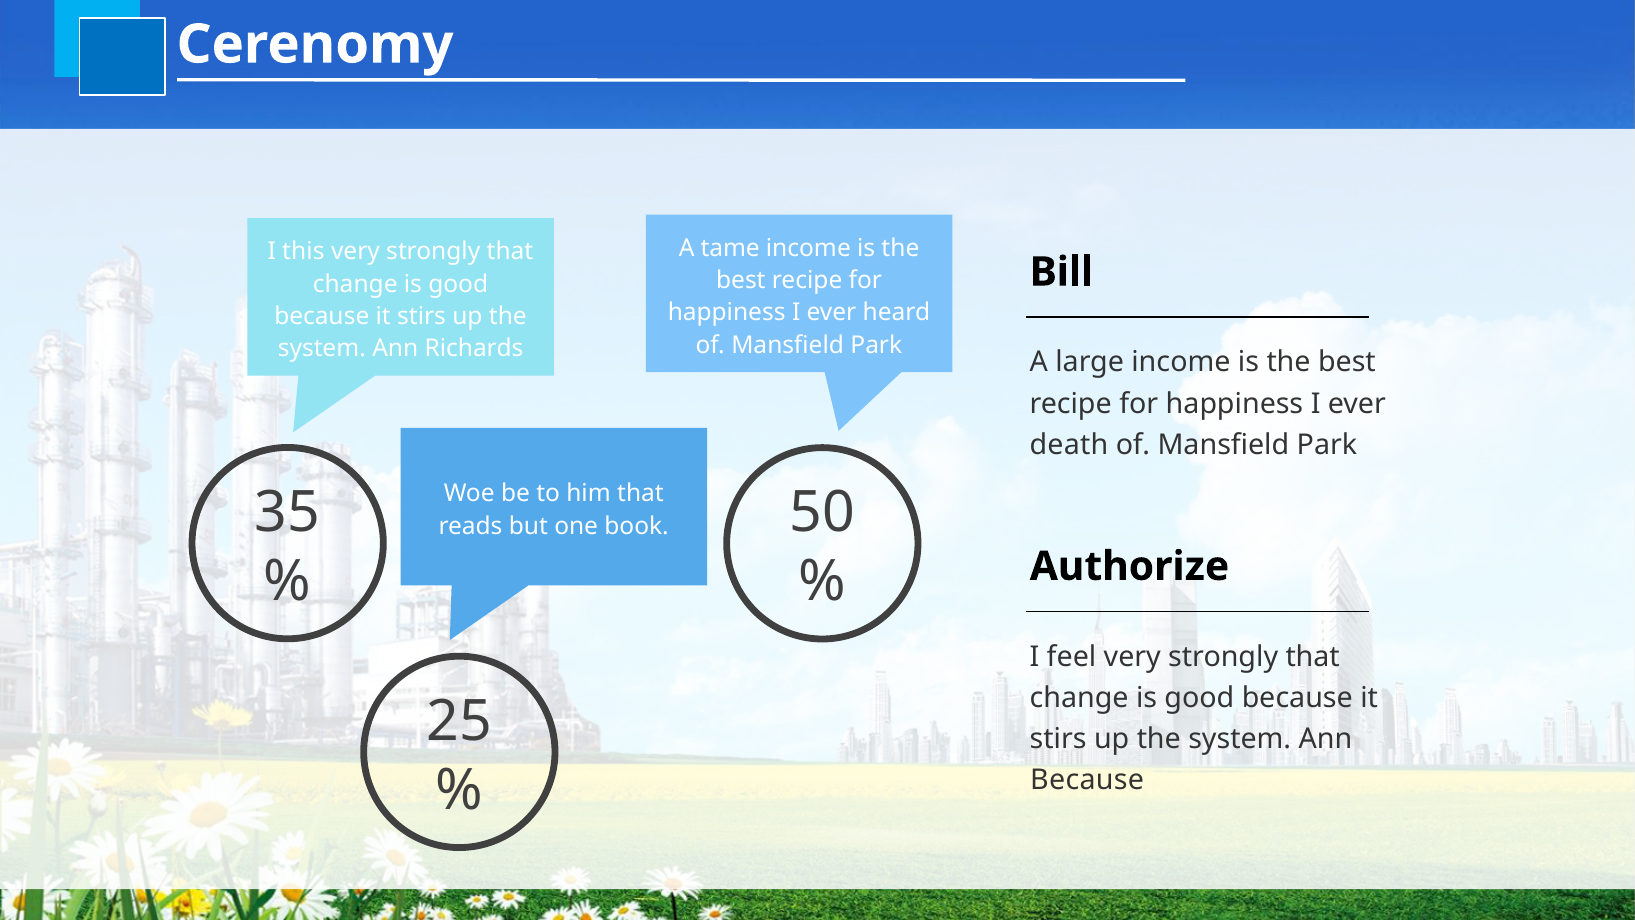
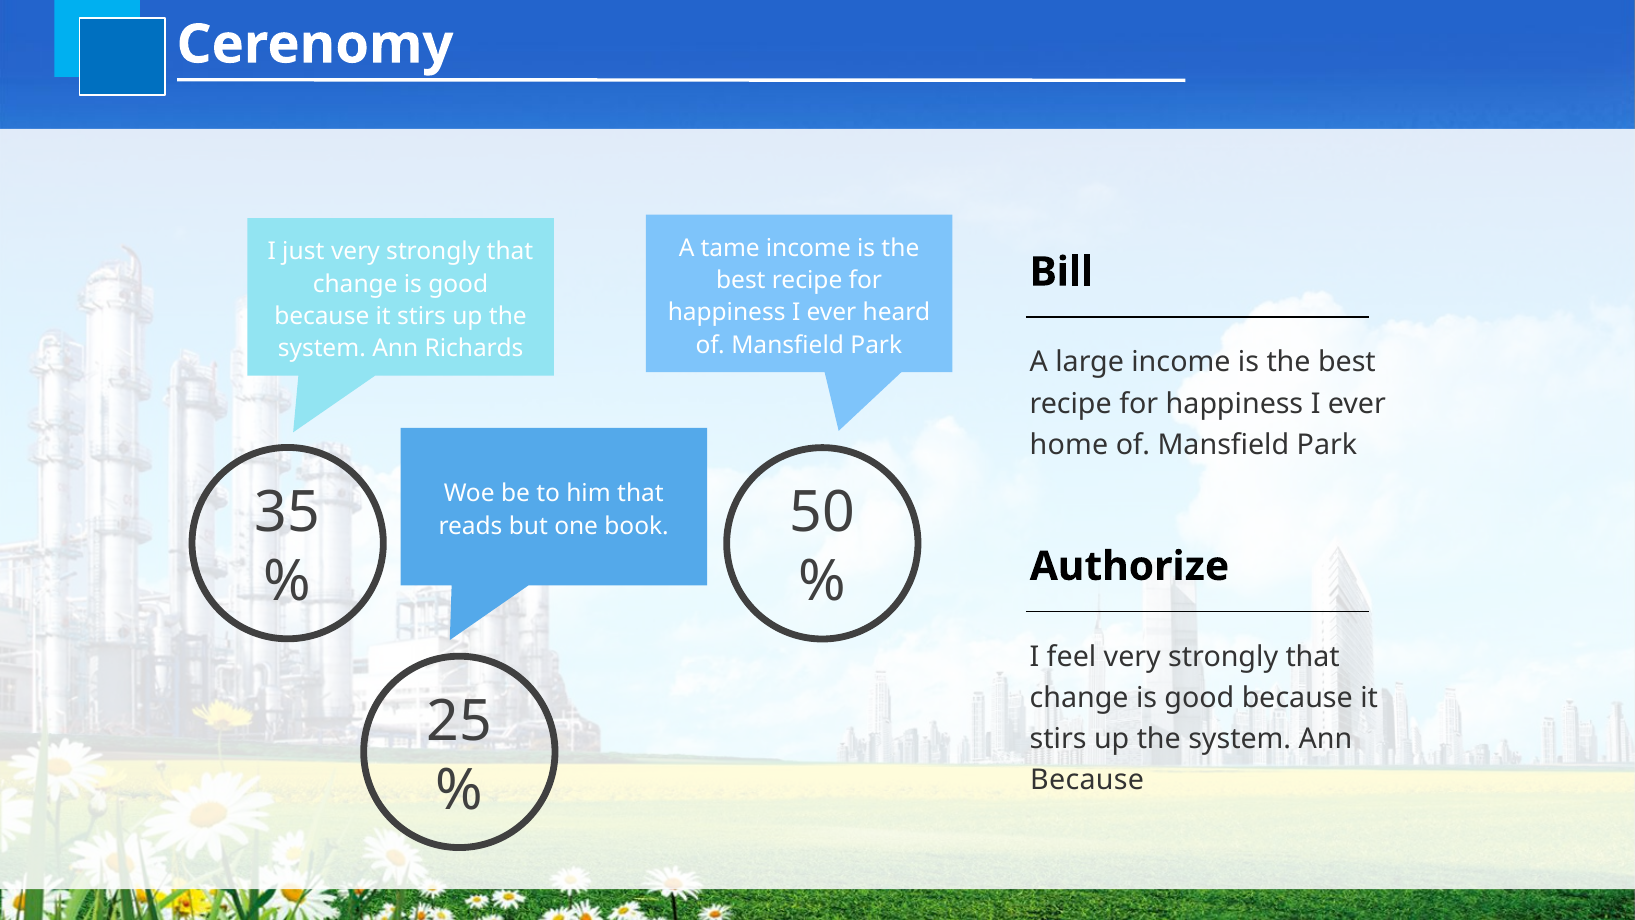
this: this -> just (303, 252)
death: death -> home (1069, 445)
